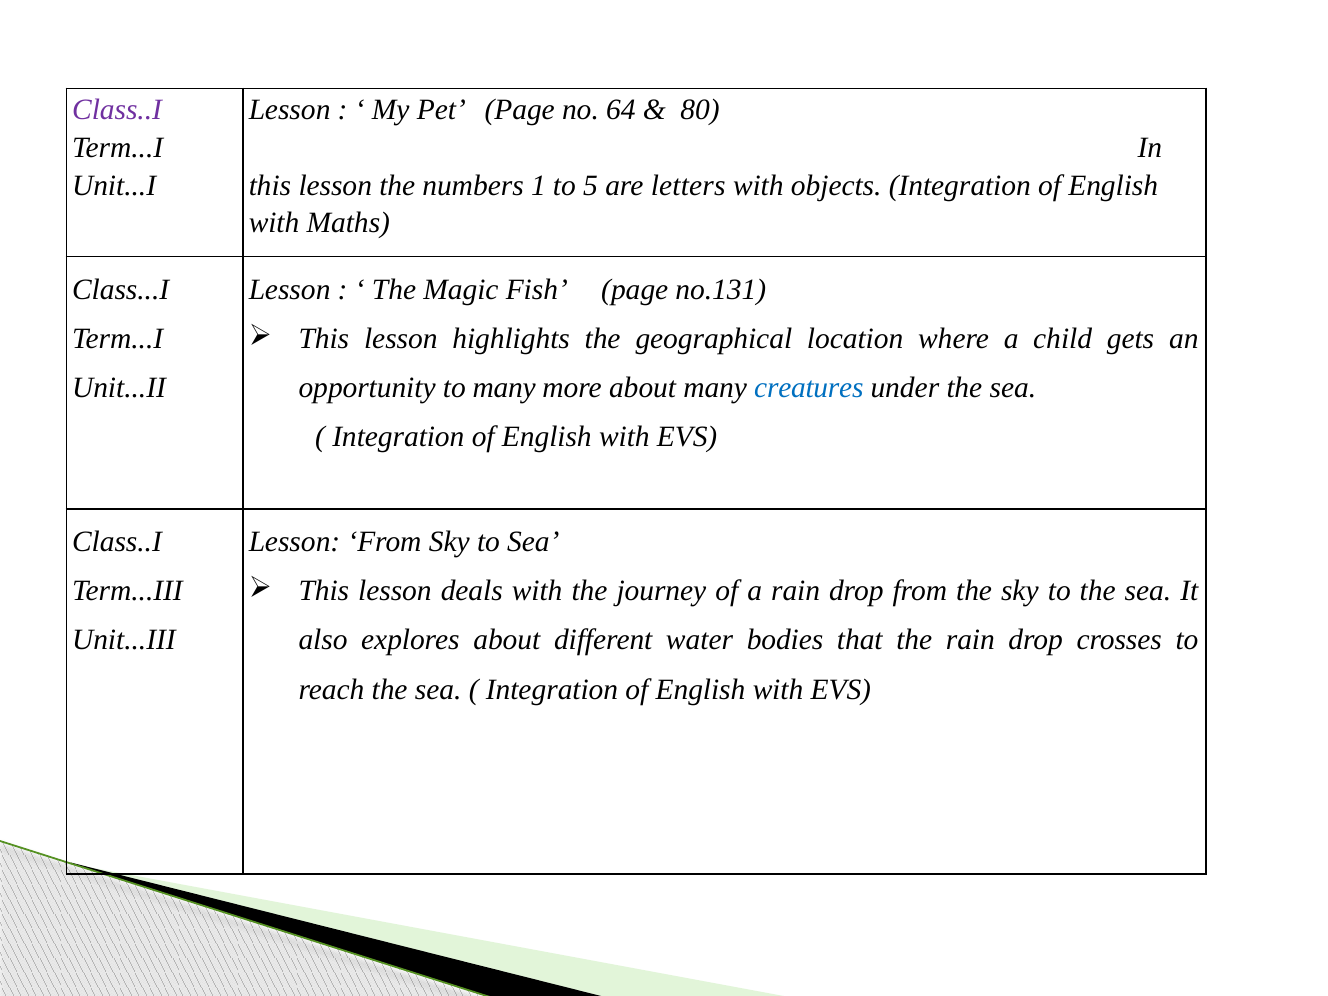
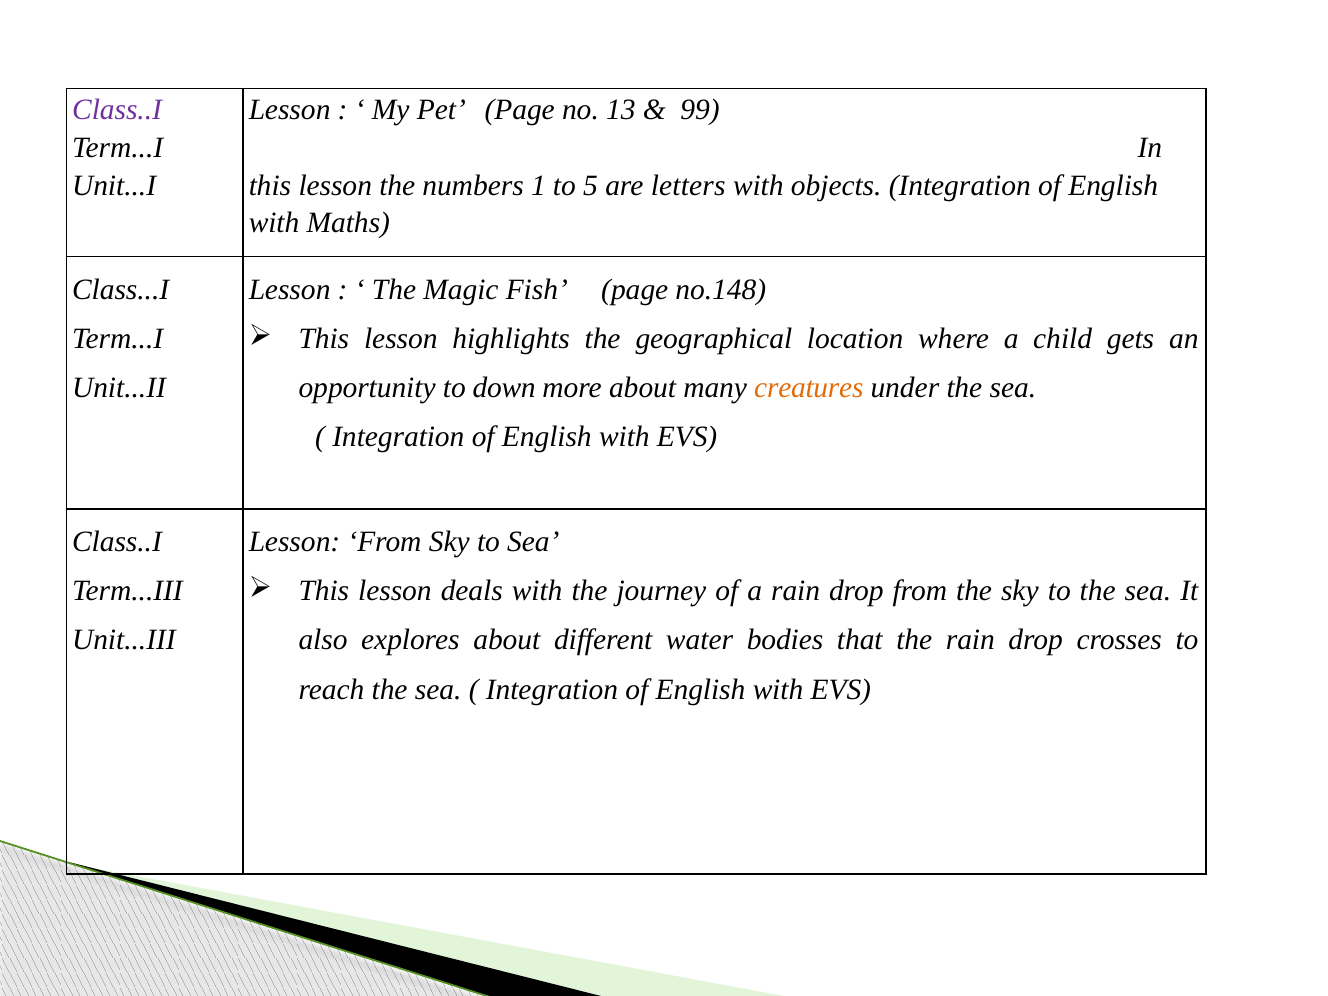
64: 64 -> 13 (621, 110)
80: 80 -> 99 (700, 110)
no.131: no.131 -> no.148 (721, 290)
to many: many -> down (504, 388)
creatures colour: blue -> orange (809, 388)
